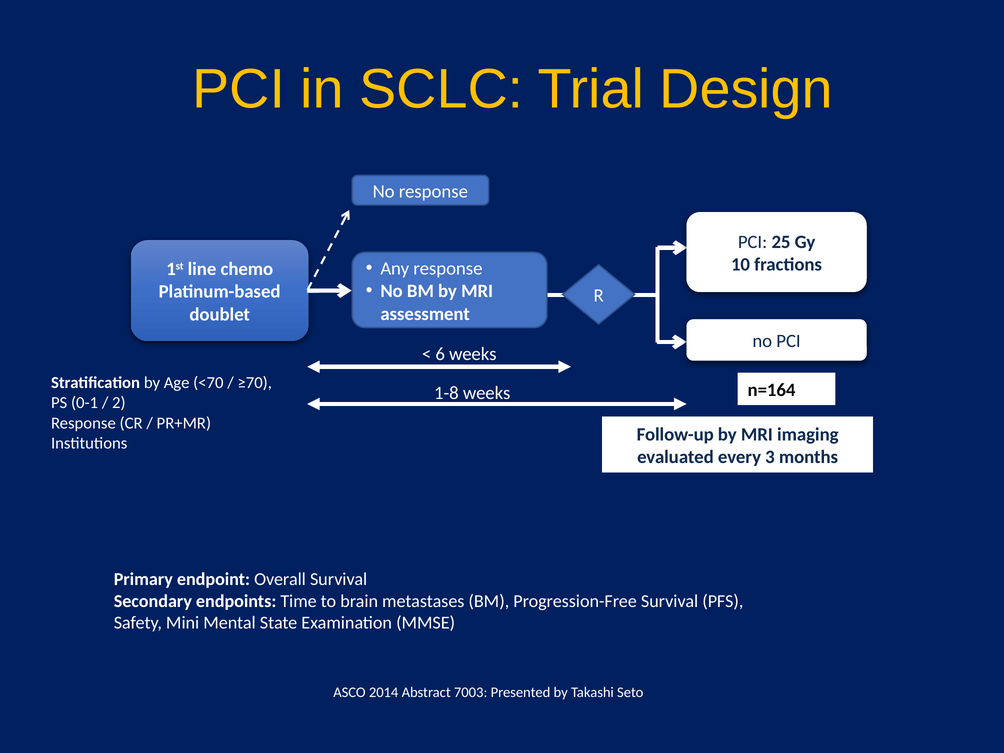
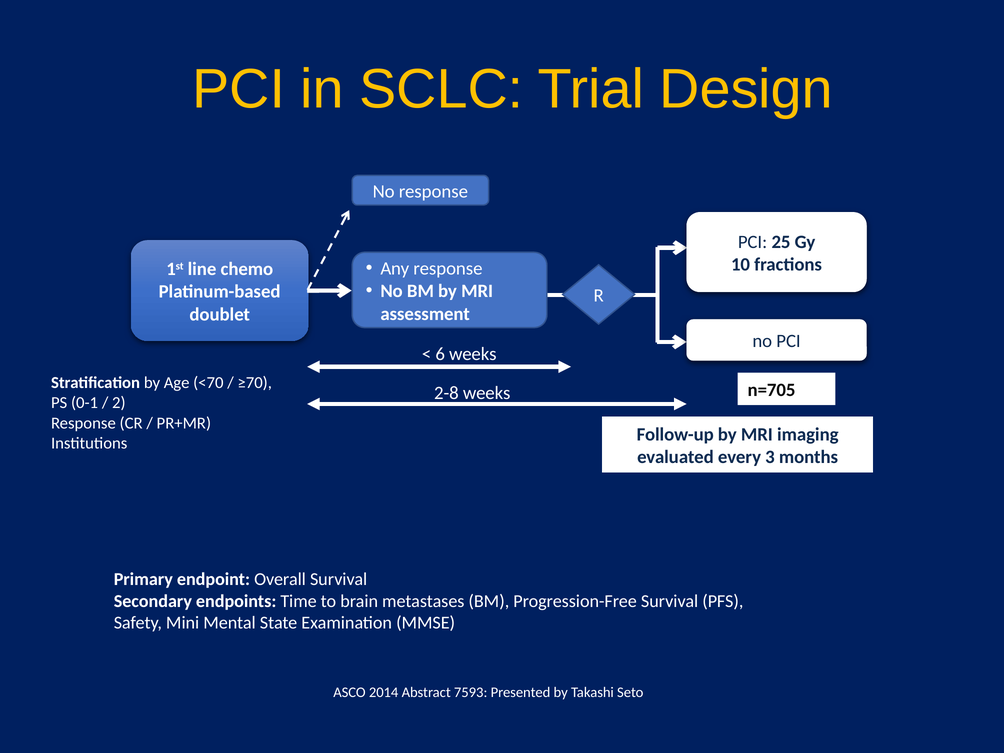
n=164: n=164 -> n=705 (772, 390)
1-8: 1-8 -> 2-8 (446, 393)
7003: 7003 -> 7593 (471, 693)
